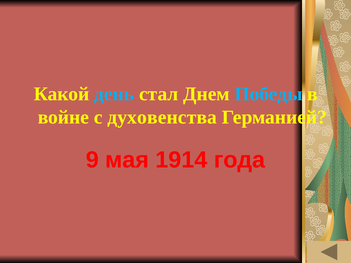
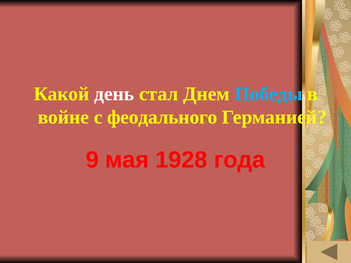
день colour: light blue -> white (114, 94)
духовенства: духовенства -> феодального (162, 117)
1914: 1914 -> 1928 (181, 160)
